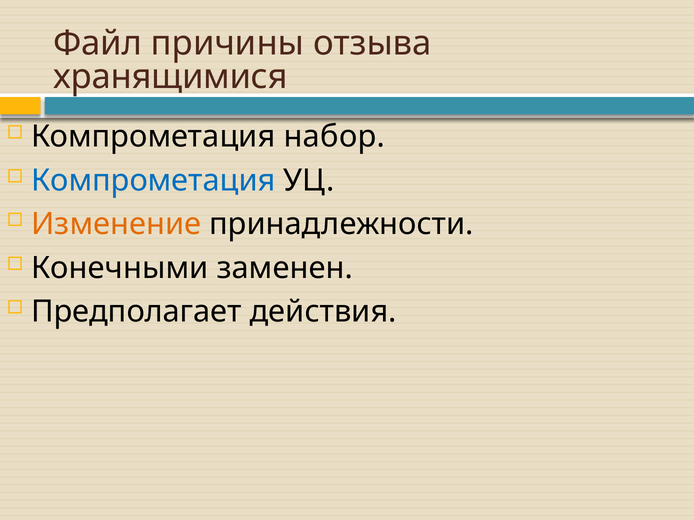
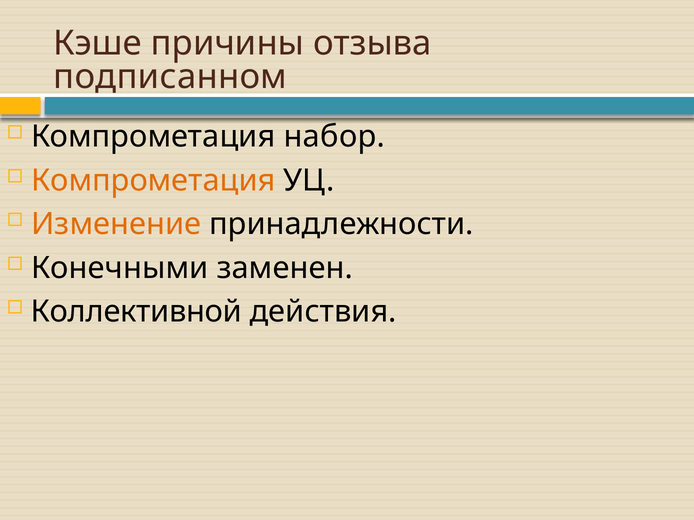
Файл: Файл -> Кэше (98, 43)
хранящимися: хранящимися -> подписанном (170, 77)
Компрометация colour: blue -> orange (153, 181)
Предполагает: Предполагает -> Коллективной (137, 312)
